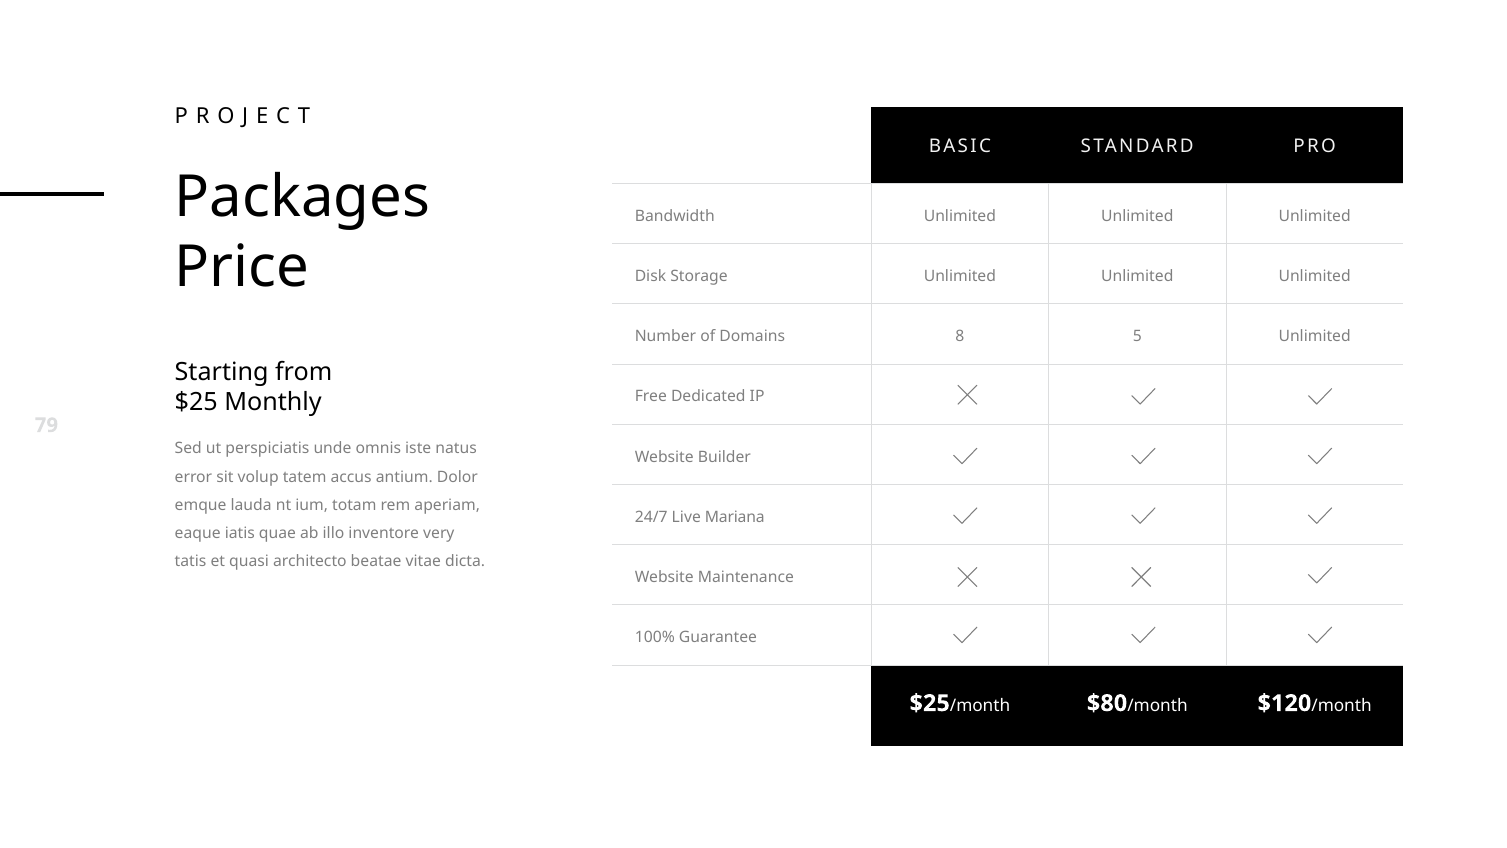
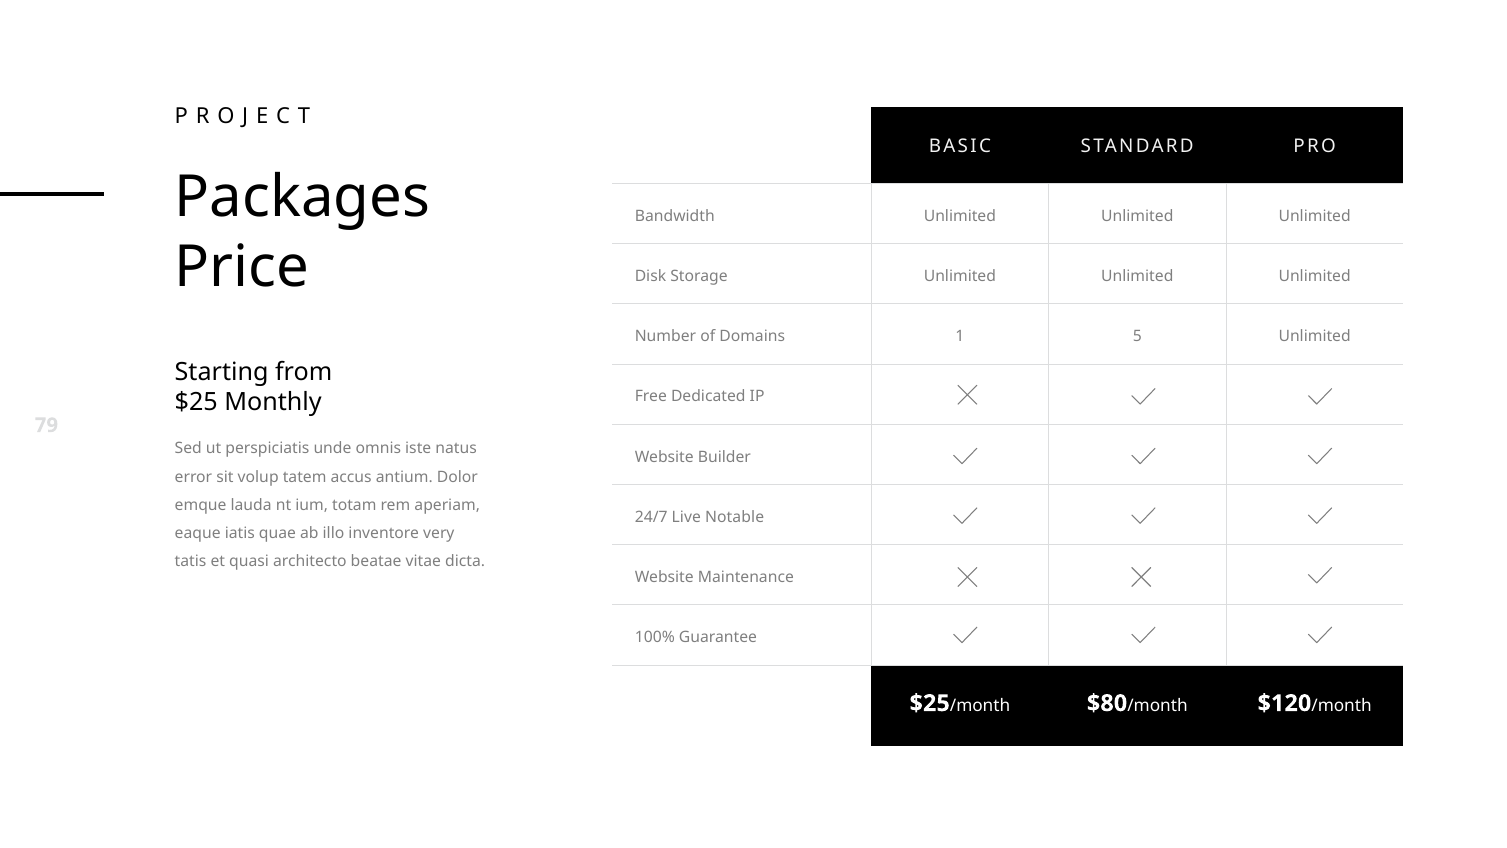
8: 8 -> 1 (960, 336)
Mariana: Mariana -> Notable (735, 517)
